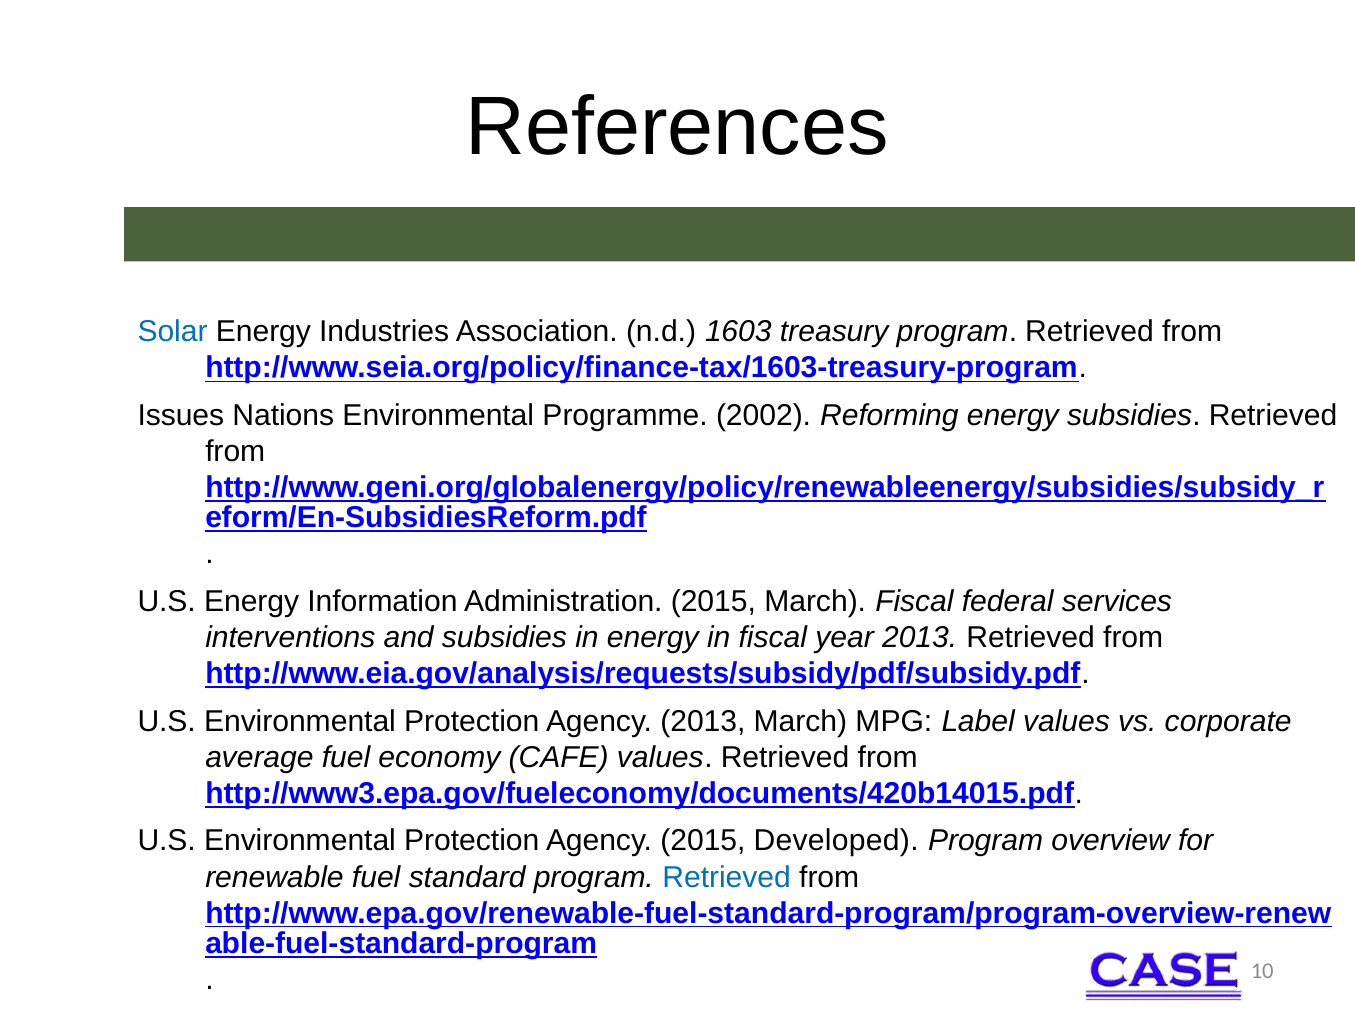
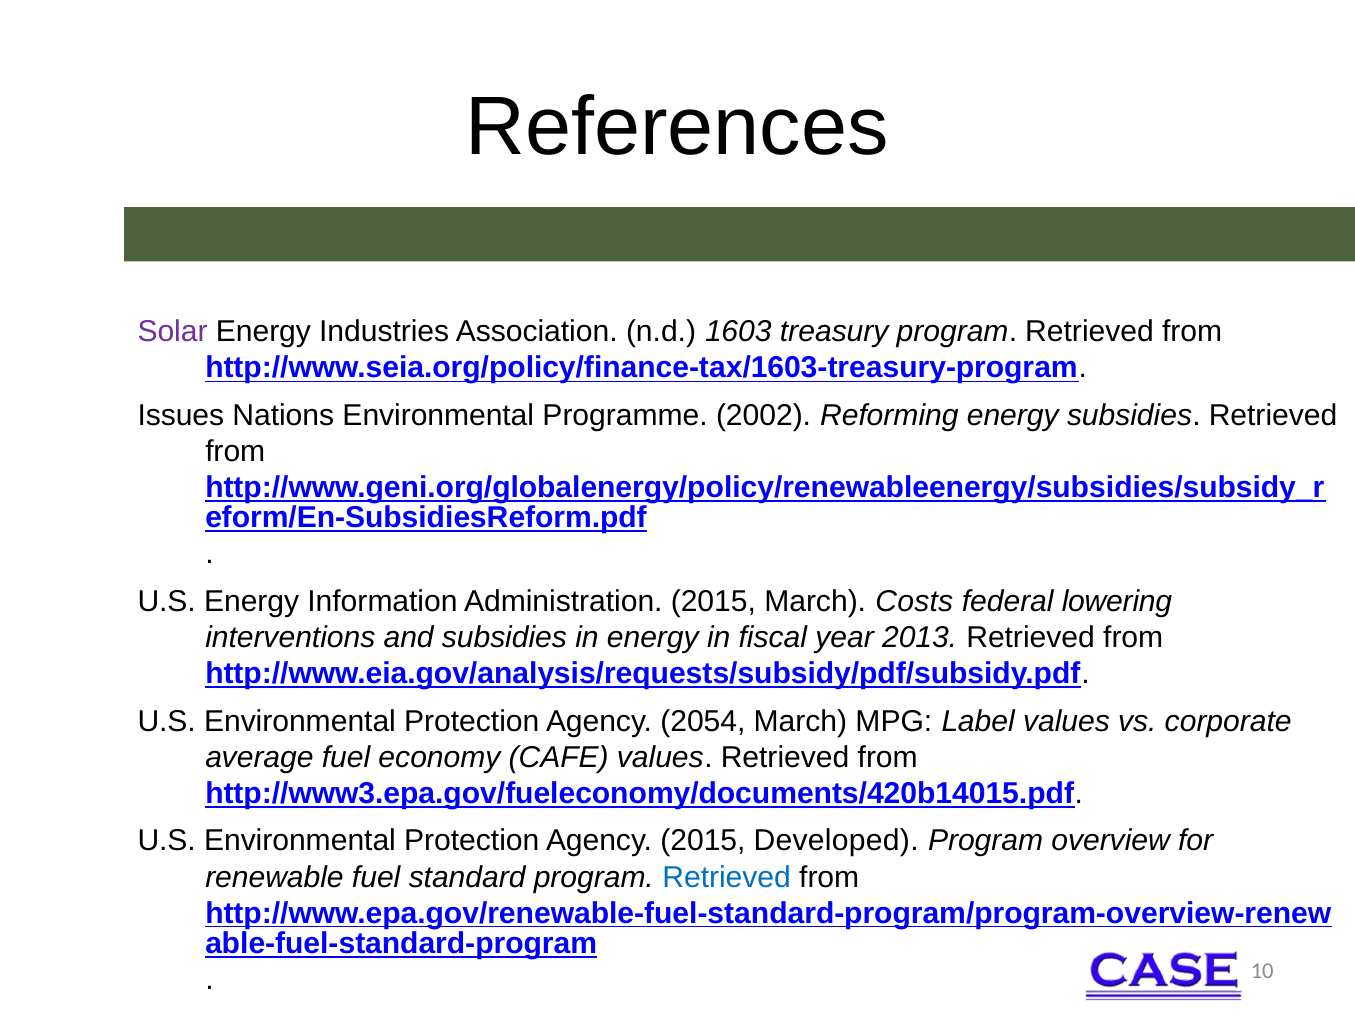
Solar colour: blue -> purple (173, 332)
March Fiscal: Fiscal -> Costs (914, 601)
services: services -> lowering (1117, 601)
Agency 2013: 2013 -> 2054 (703, 721)
